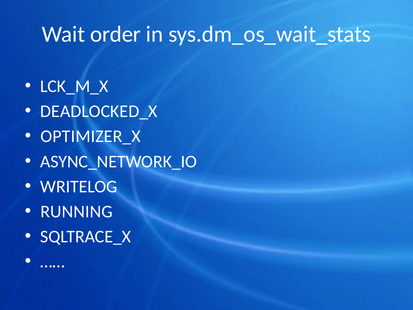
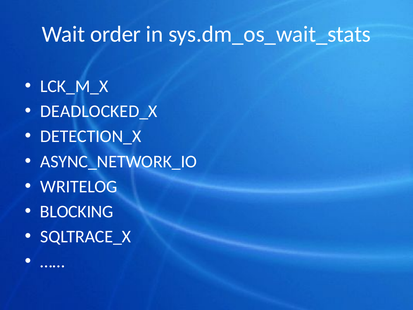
OPTIMIZER_X: OPTIMIZER_X -> DETECTION_X (91, 136)
RUNNING: RUNNING -> BLOCKING (77, 211)
